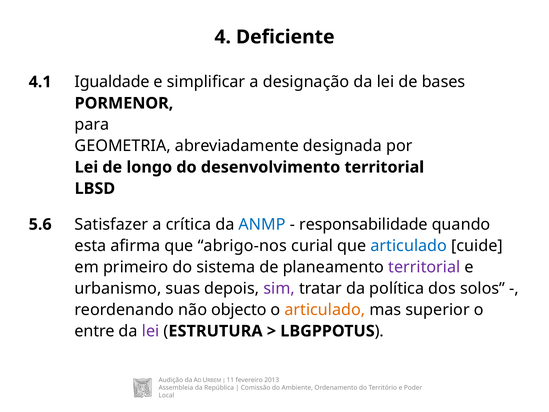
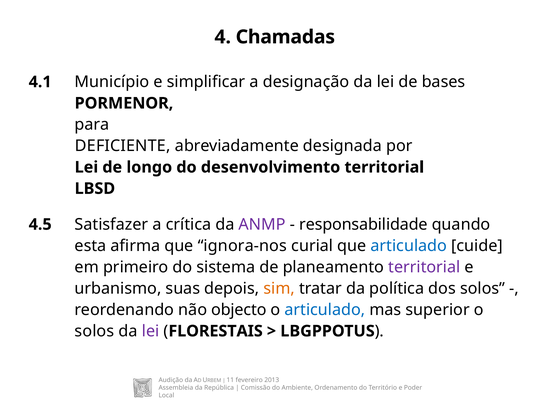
Deficiente: Deficiente -> Chamadas (285, 37)
Igualdade: Igualdade -> Município (112, 82)
GEOMETRIA: GEOMETRIA -> DEFICIENTE (123, 146)
5.6: 5.6 -> 4.5 (40, 224)
ANMP colour: blue -> purple (262, 224)
abrigo-nos: abrigo-nos -> ignora-nos (242, 246)
sim colour: purple -> orange (279, 288)
articulado colour: orange -> blue (325, 310)
entre: entre -> solos (94, 331)
ESTRUTURA: ESTRUTURA -> FLORESTAIS (216, 331)
